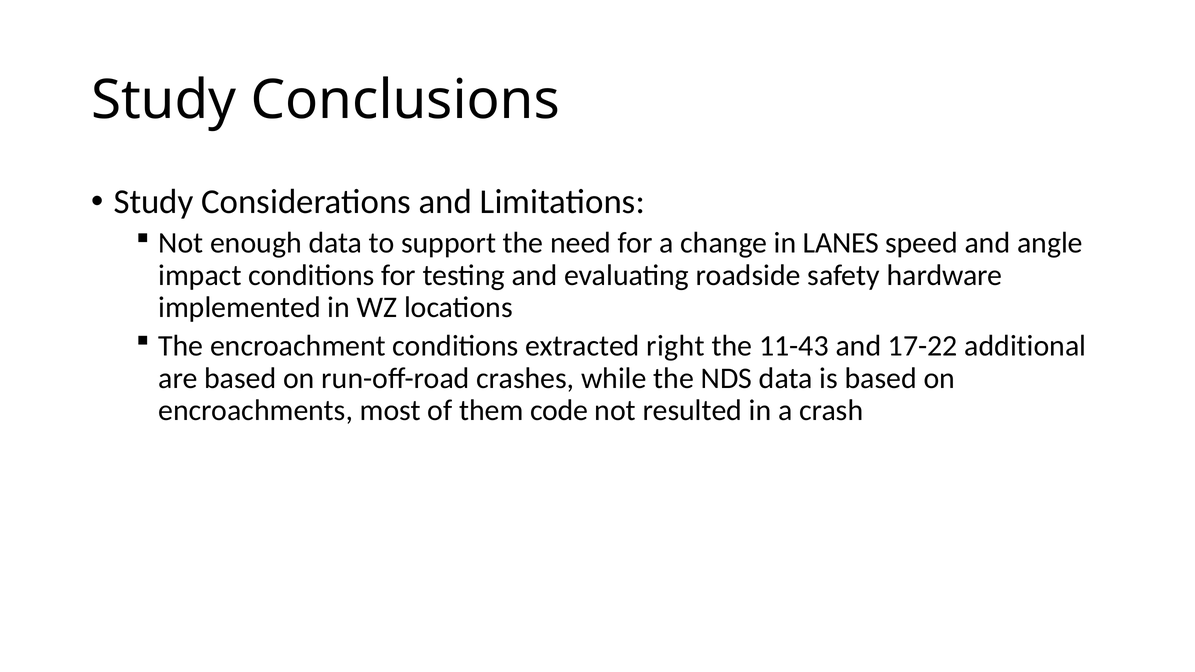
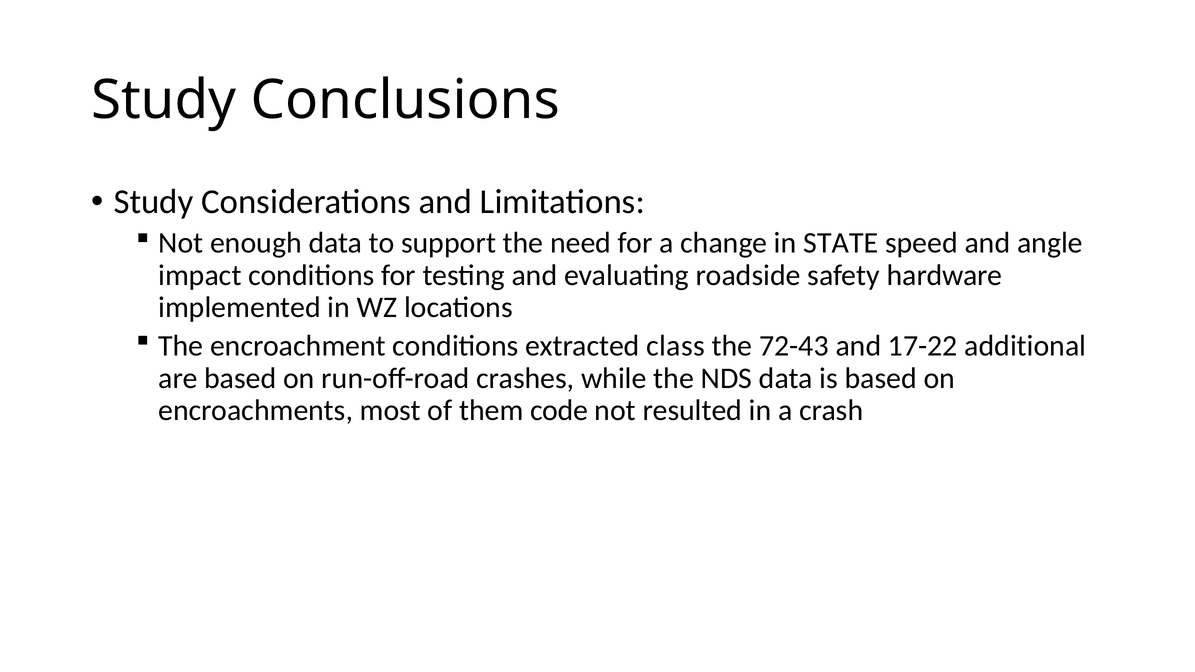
LANES: LANES -> STATE (841, 243)
right: right -> class (676, 346)
11-43: 11-43 -> 72-43 (794, 346)
